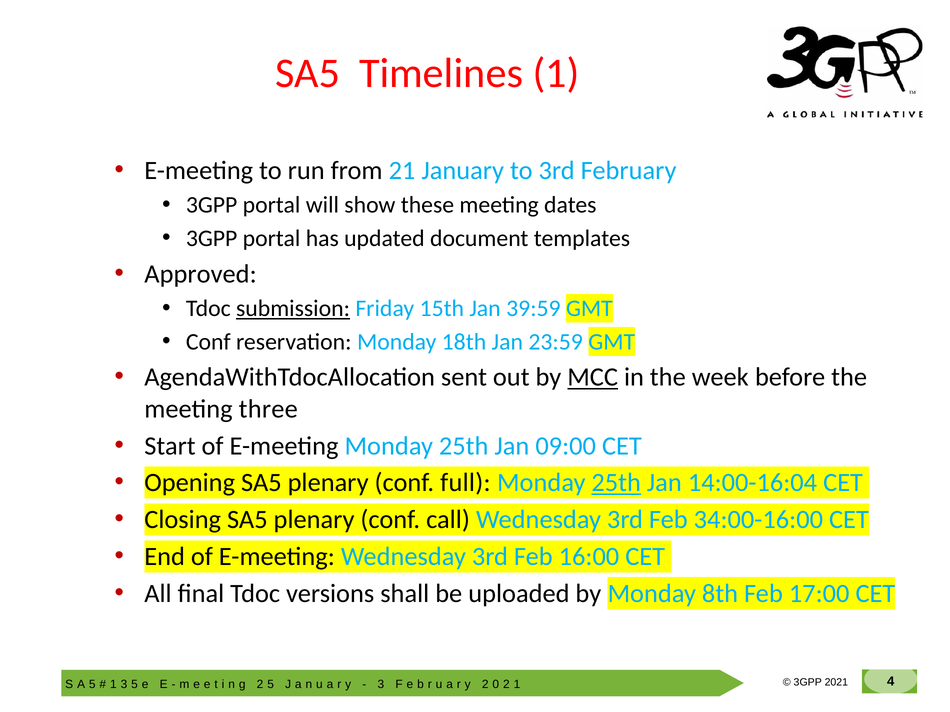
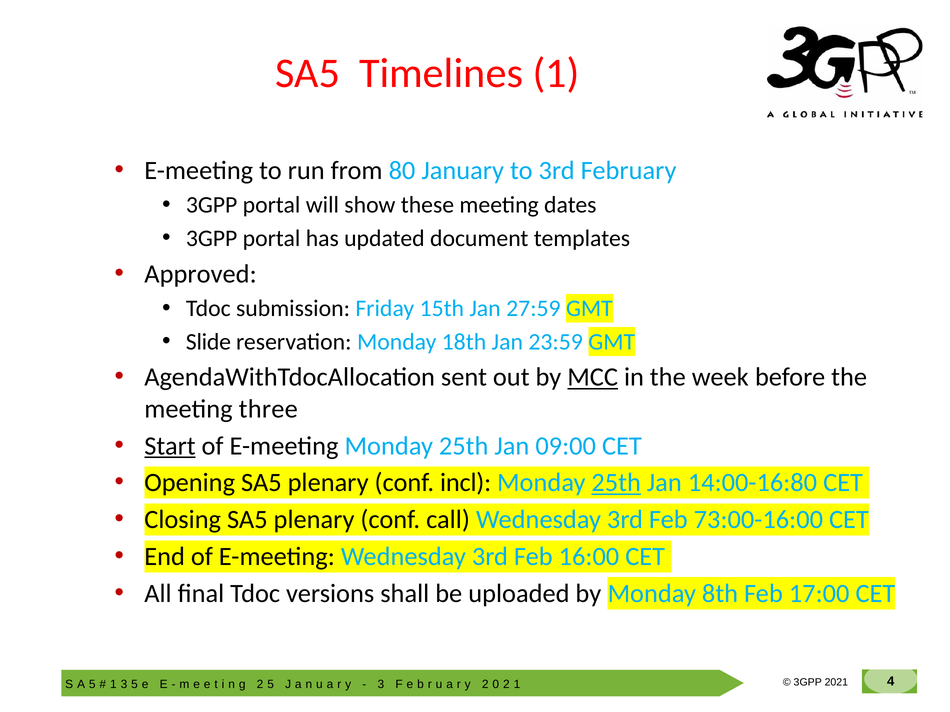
21: 21 -> 80 (402, 171)
submission underline: present -> none (293, 309)
39:59: 39:59 -> 27:59 (533, 309)
Conf: Conf -> Slide (208, 342)
Start underline: none -> present (170, 446)
full: full -> incl (466, 483)
14:00-16:04: 14:00-16:04 -> 14:00-16:80 (752, 483)
34:00-16:00: 34:00-16:00 -> 73:00-16:00 (758, 520)
